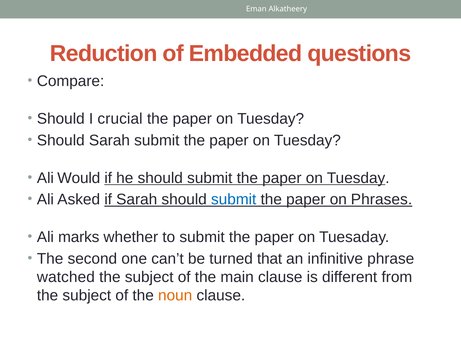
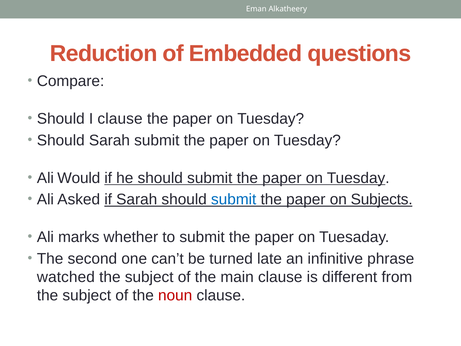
I crucial: crucial -> clause (120, 119)
Phrases: Phrases -> Subjects (382, 199)
that: that -> late (270, 258)
noun colour: orange -> red (175, 295)
